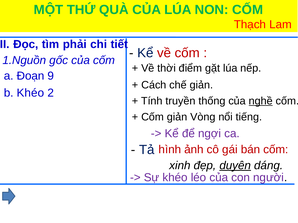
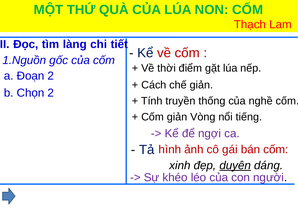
phải: phải -> làng (75, 44)
Đoạn 9: 9 -> 2 (51, 76)
b Khéo: Khéo -> Chọn (30, 93)
nghề underline: present -> none (261, 101)
